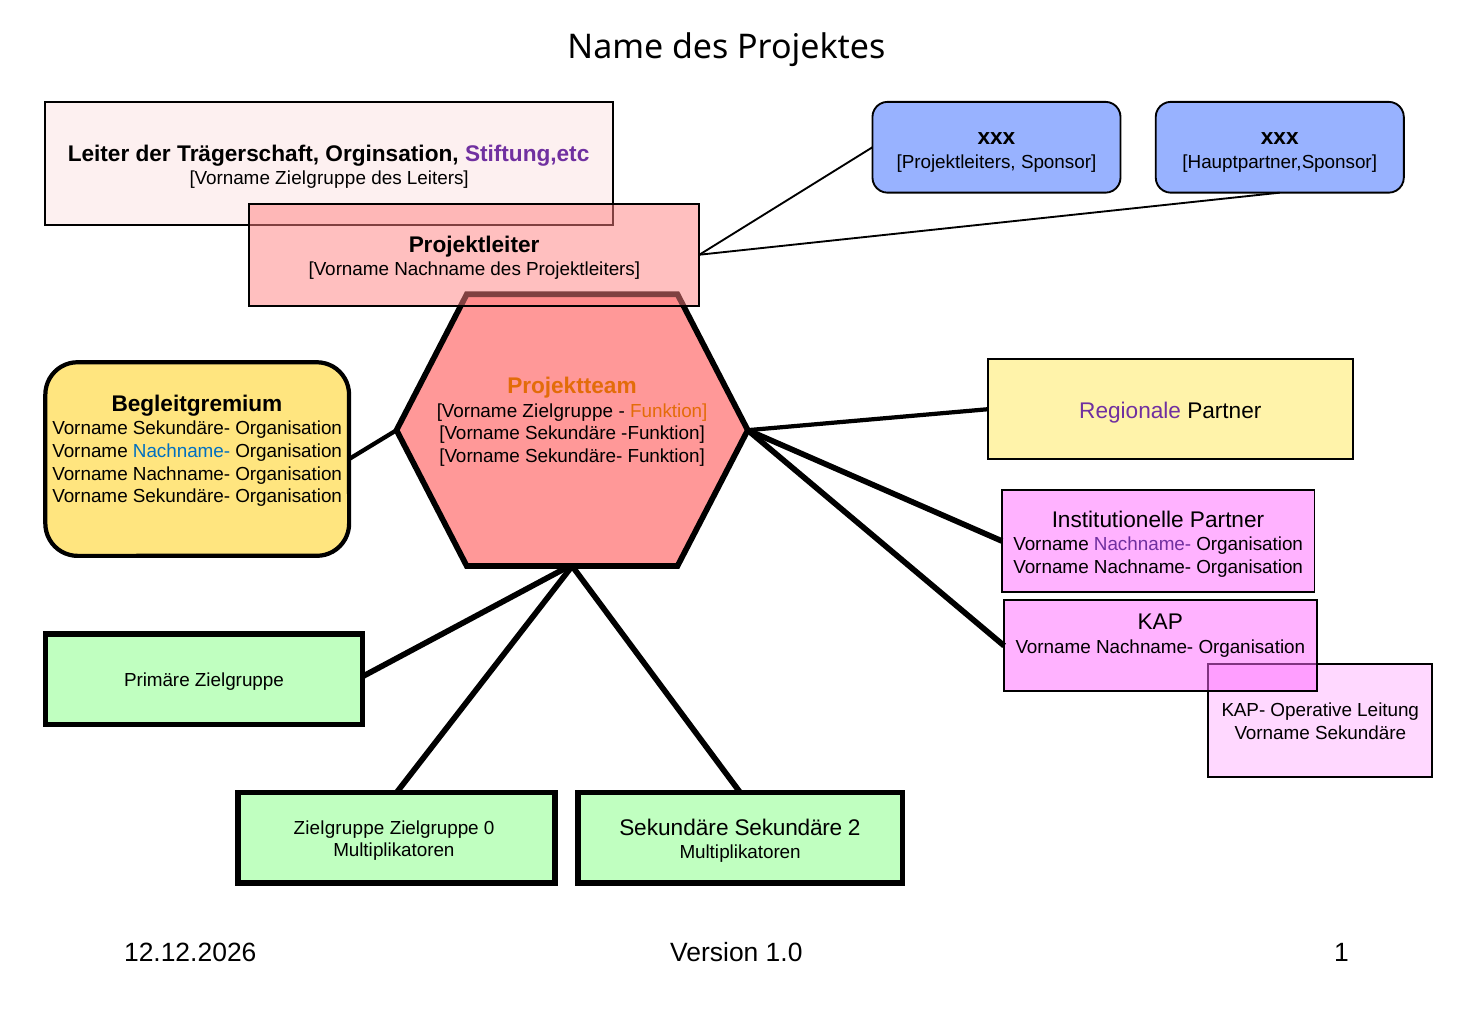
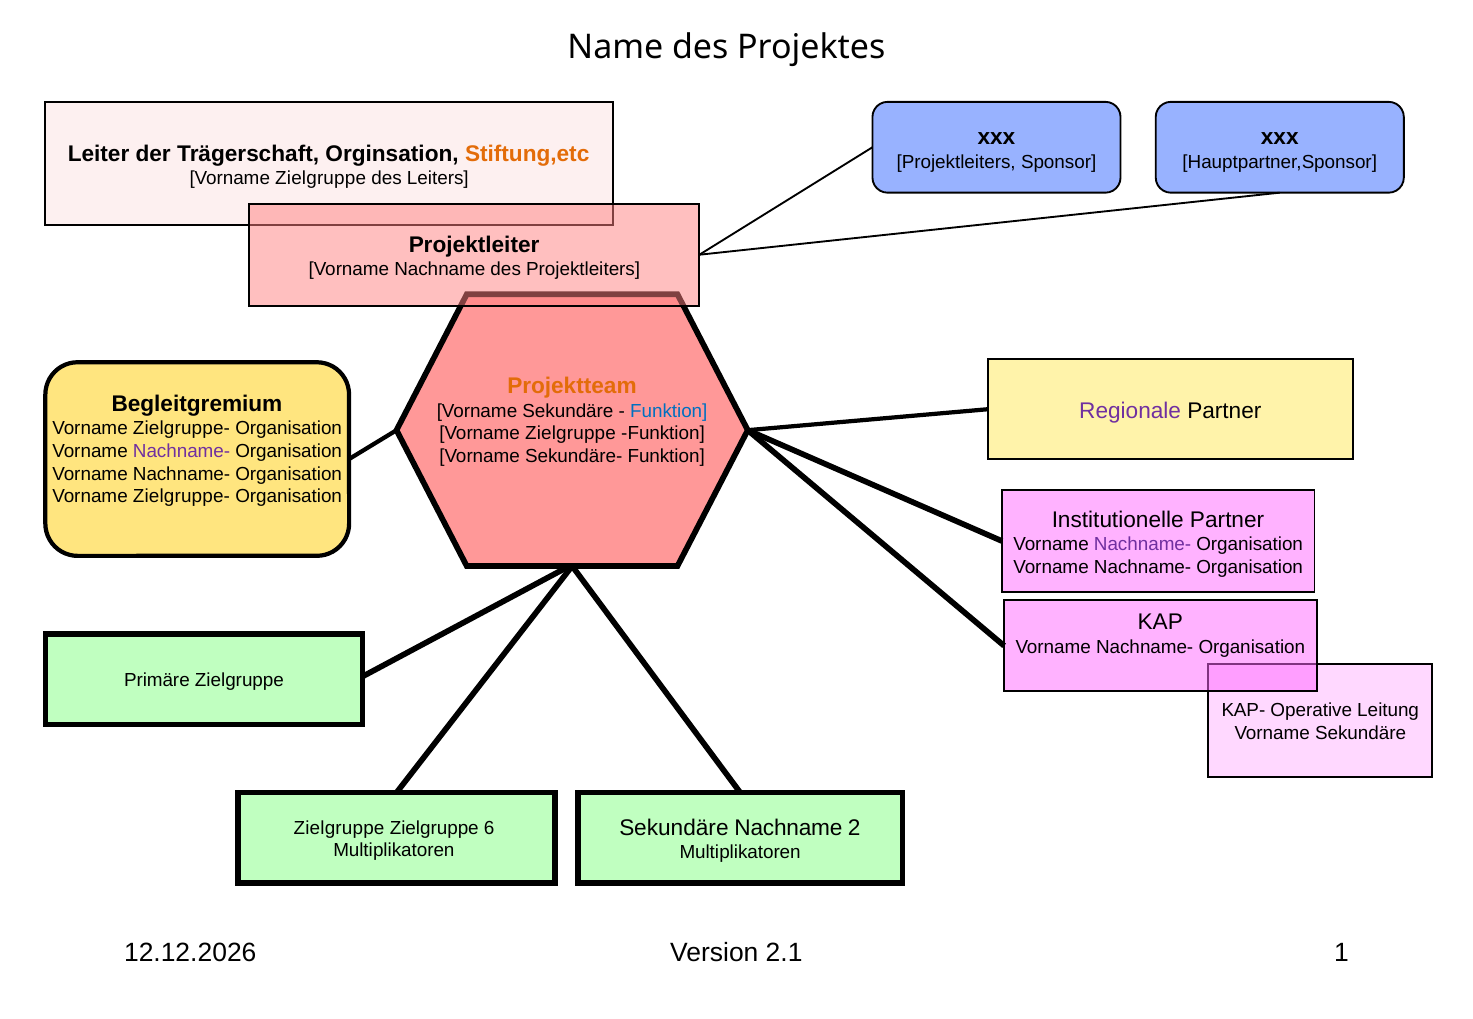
Stiftung,etc colour: purple -> orange (527, 154)
Zielgruppe: Zielgruppe -> Sekundäre (568, 411)
Funktion colour: orange -> blue (669, 411)
Sekundäre-: Sekundäre- -> Zielgruppe- (181, 429)
Sekundäre: Sekundäre -> Zielgruppe (570, 434)
Nachname- colour: blue -> purple (182, 452)
Sekundäre-: Sekundäre- -> Zielgruppe- (181, 497)
Sekundäre Sekundäre: Sekundäre -> Nachname (788, 829)
0: 0 -> 6 (489, 828)
1.0: 1.0 -> 2.1 (784, 954)
